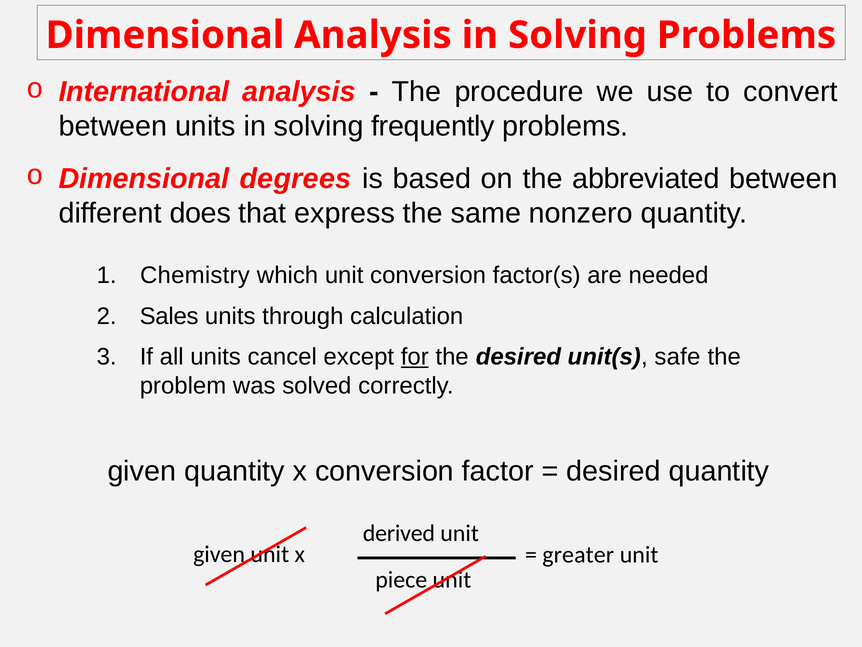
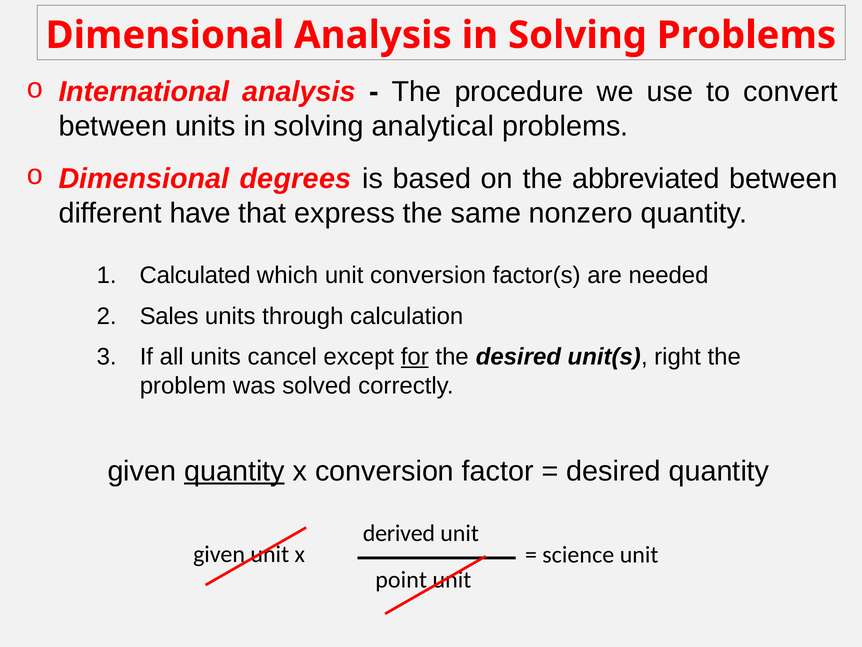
frequently: frequently -> analytical (433, 126)
does: does -> have (200, 213)
Chemistry: Chemistry -> Calculated (195, 275)
safe: safe -> right (678, 357)
quantity underline: none -> present (234, 471)
greater: greater -> science (578, 555)
piece: piece -> point (401, 580)
